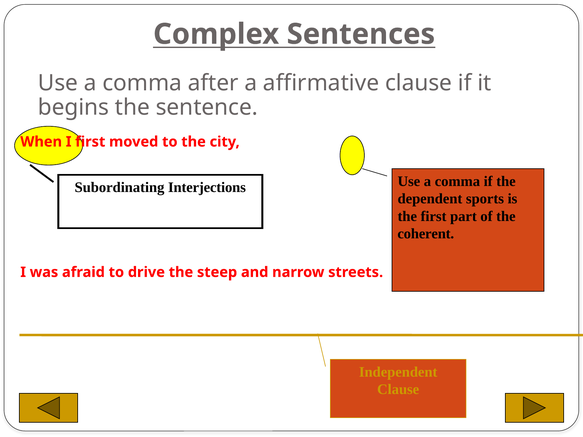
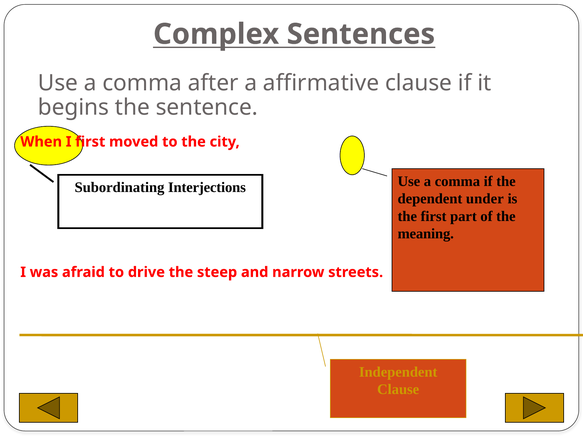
sports: sports -> under (485, 199)
coherent: coherent -> meaning (426, 234)
